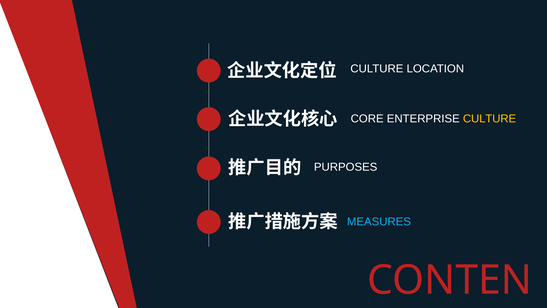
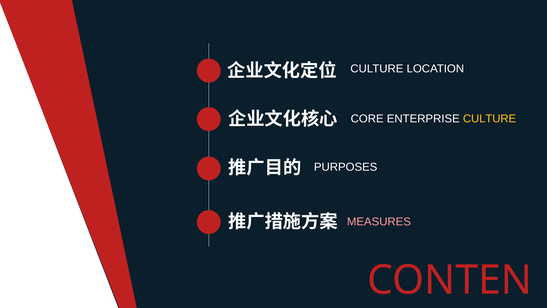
MEASURES colour: light blue -> pink (379, 221)
